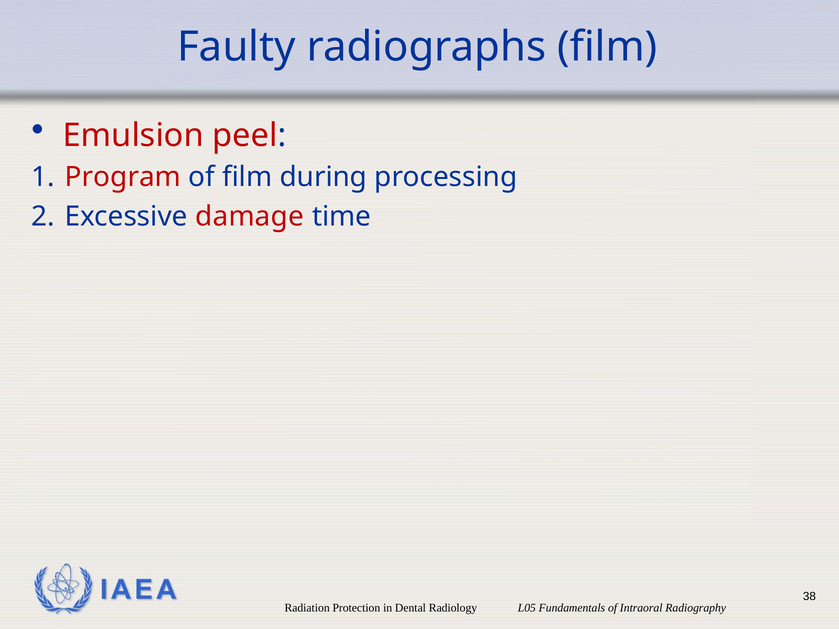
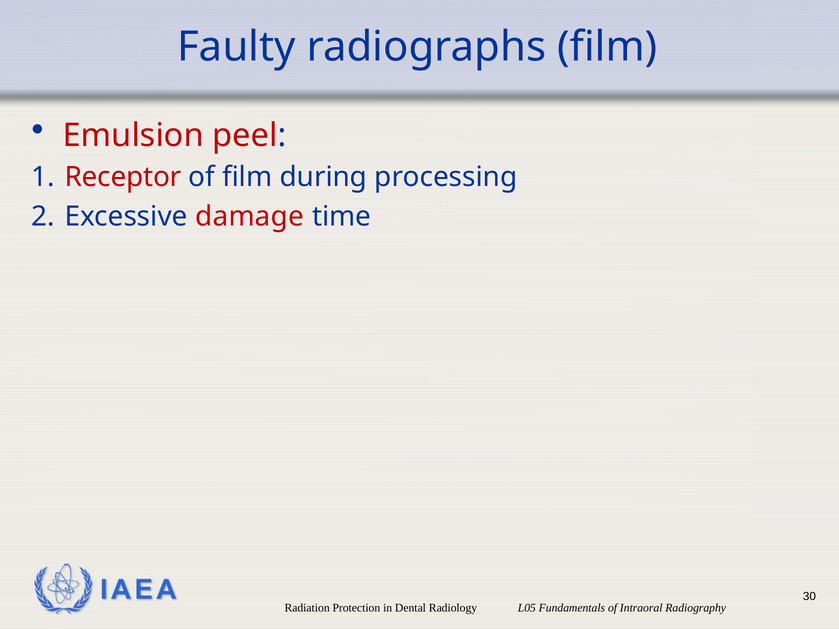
Program: Program -> Receptor (123, 177)
38: 38 -> 30 (809, 596)
